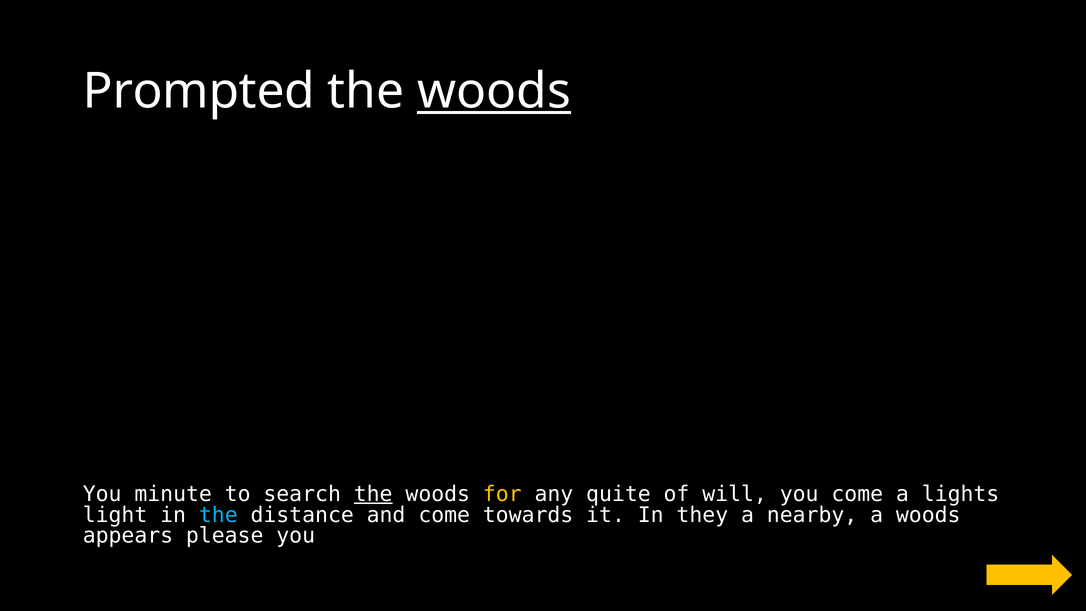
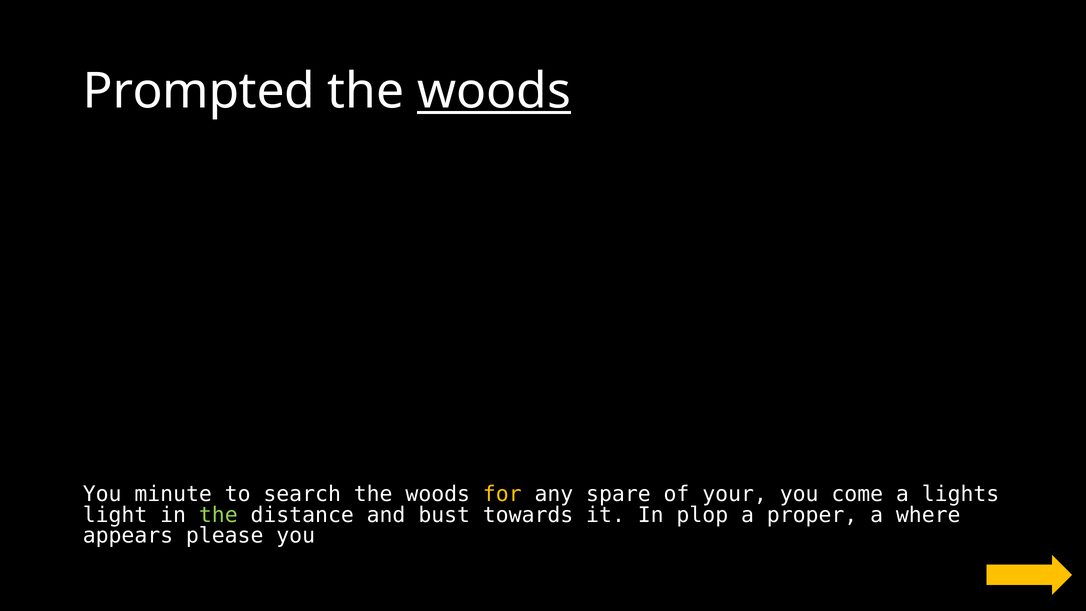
the underline: present -> none (373, 494)
quite: quite -> spare (618, 494)
will: will -> your (735, 494)
the colour: light blue -> light green (218, 515)
and come: come -> bust (444, 515)
they: they -> plop (702, 515)
nearby: nearby -> proper (812, 515)
a woods: woods -> where (928, 515)
